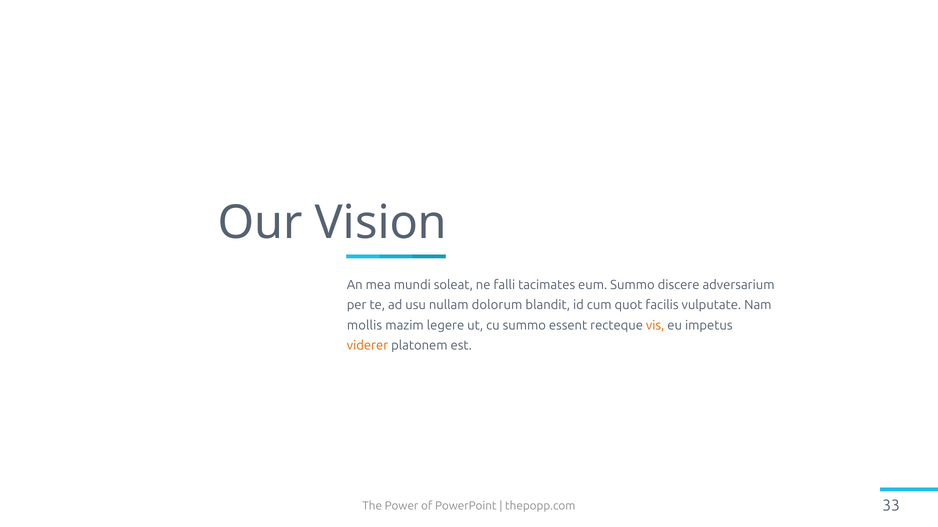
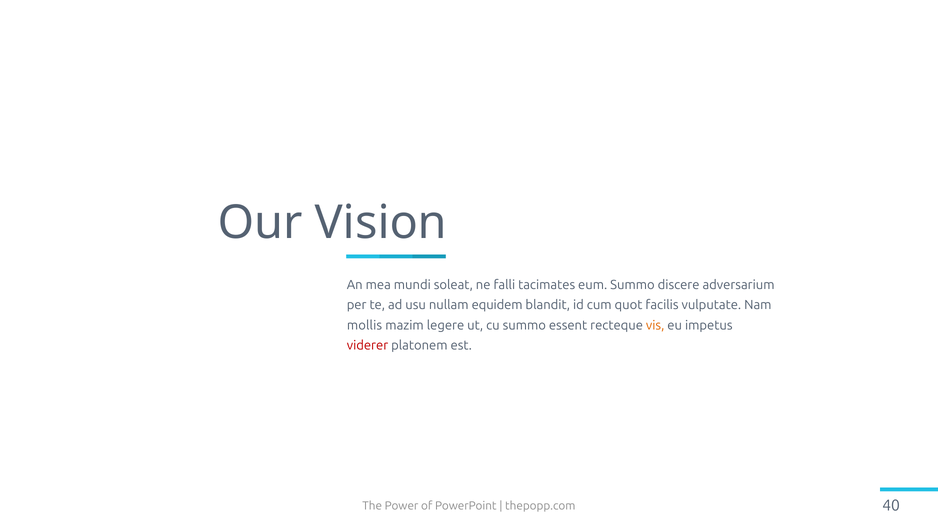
dolorum: dolorum -> equidem (497, 305)
viderer colour: orange -> red (367, 346)
33: 33 -> 40 (891, 506)
